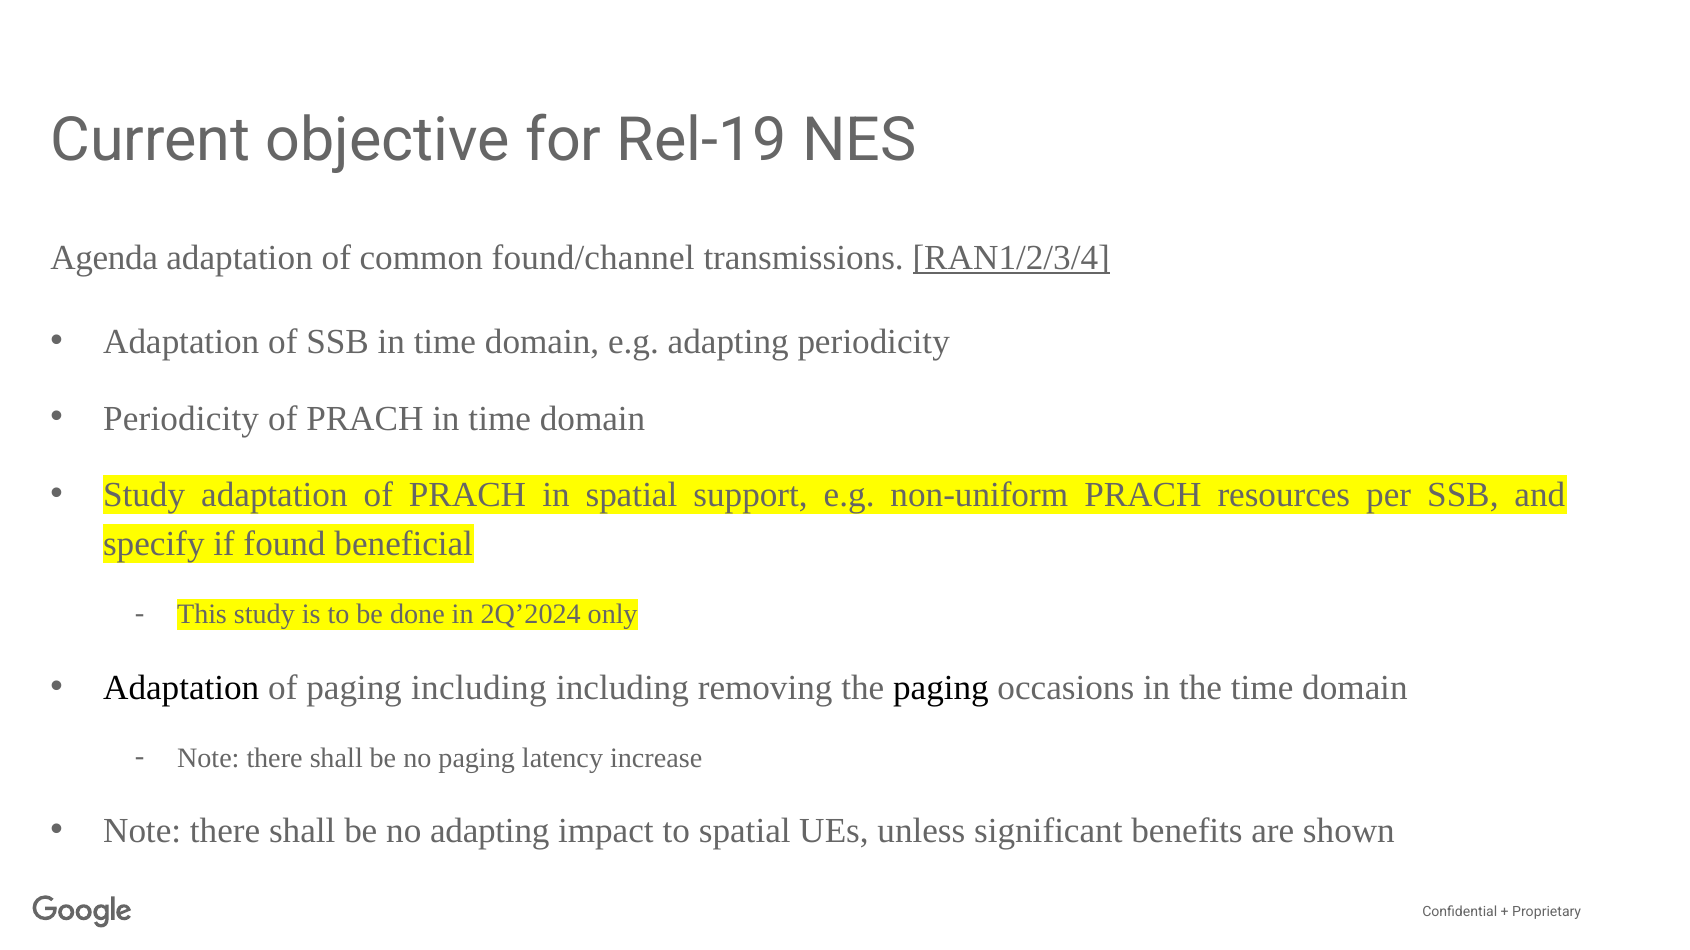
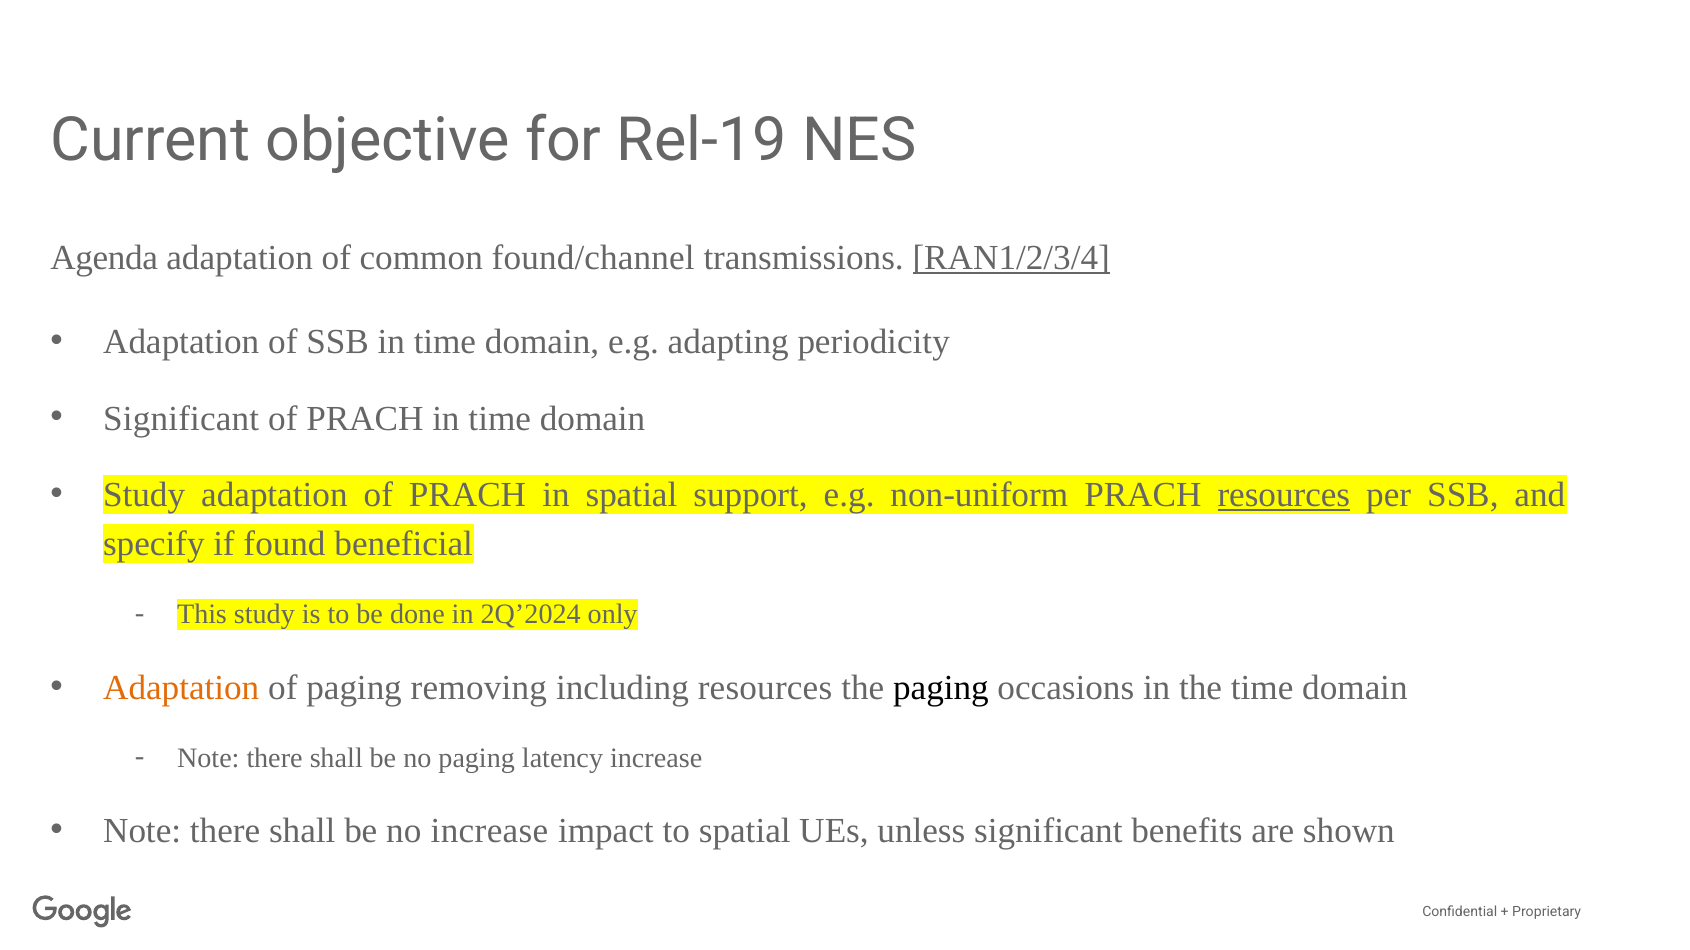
Periodicity: Periodicity -> Significant (181, 419)
resources underline: none -> present (1284, 496)
Adaptation colour: black -> orange (181, 688)
paging including: including -> removing (479, 688)
including removing: removing -> resources (765, 688)
no adapting: adapting -> increase (489, 832)
